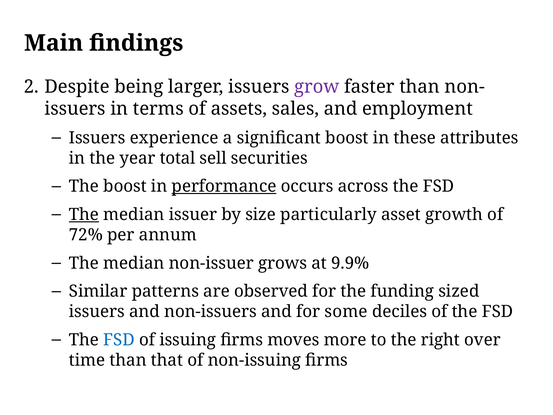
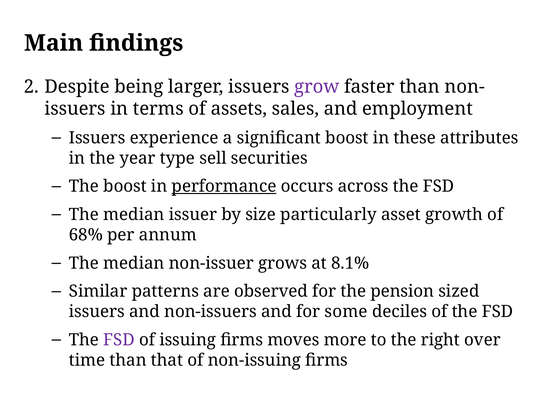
total: total -> type (177, 158)
The underline: present -> none (84, 215)
72%: 72% -> 68% (86, 235)
9.9%: 9.9% -> 8.1% (350, 263)
funding: funding -> pension (402, 291)
FSD colour: blue -> purple (119, 340)
